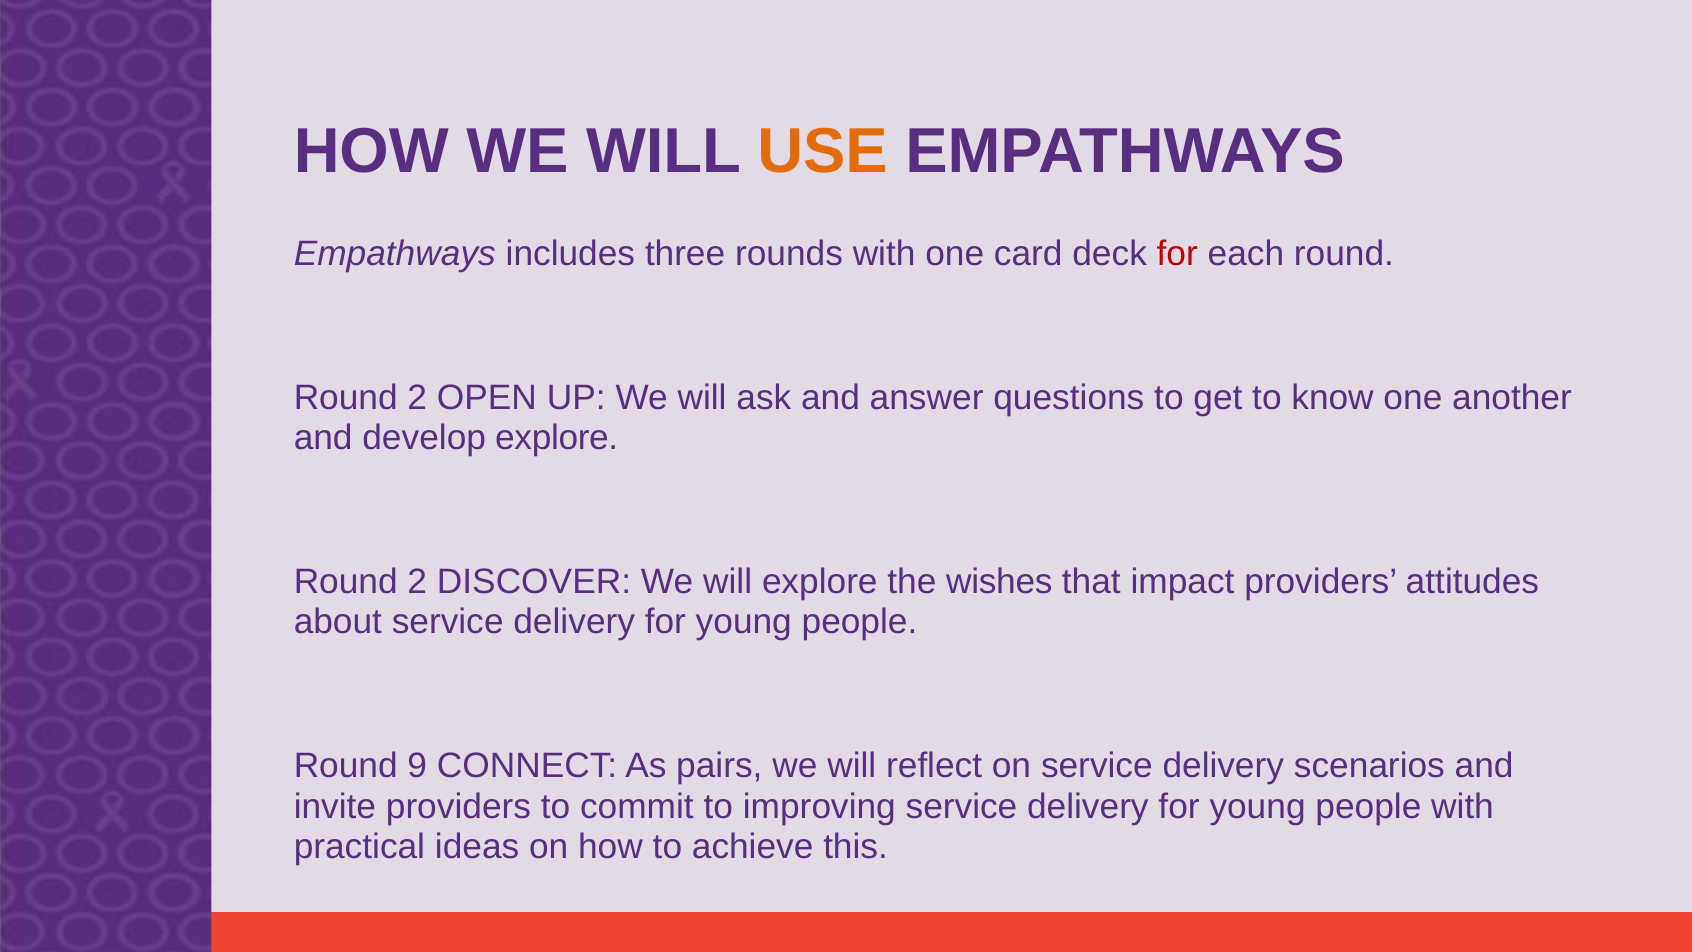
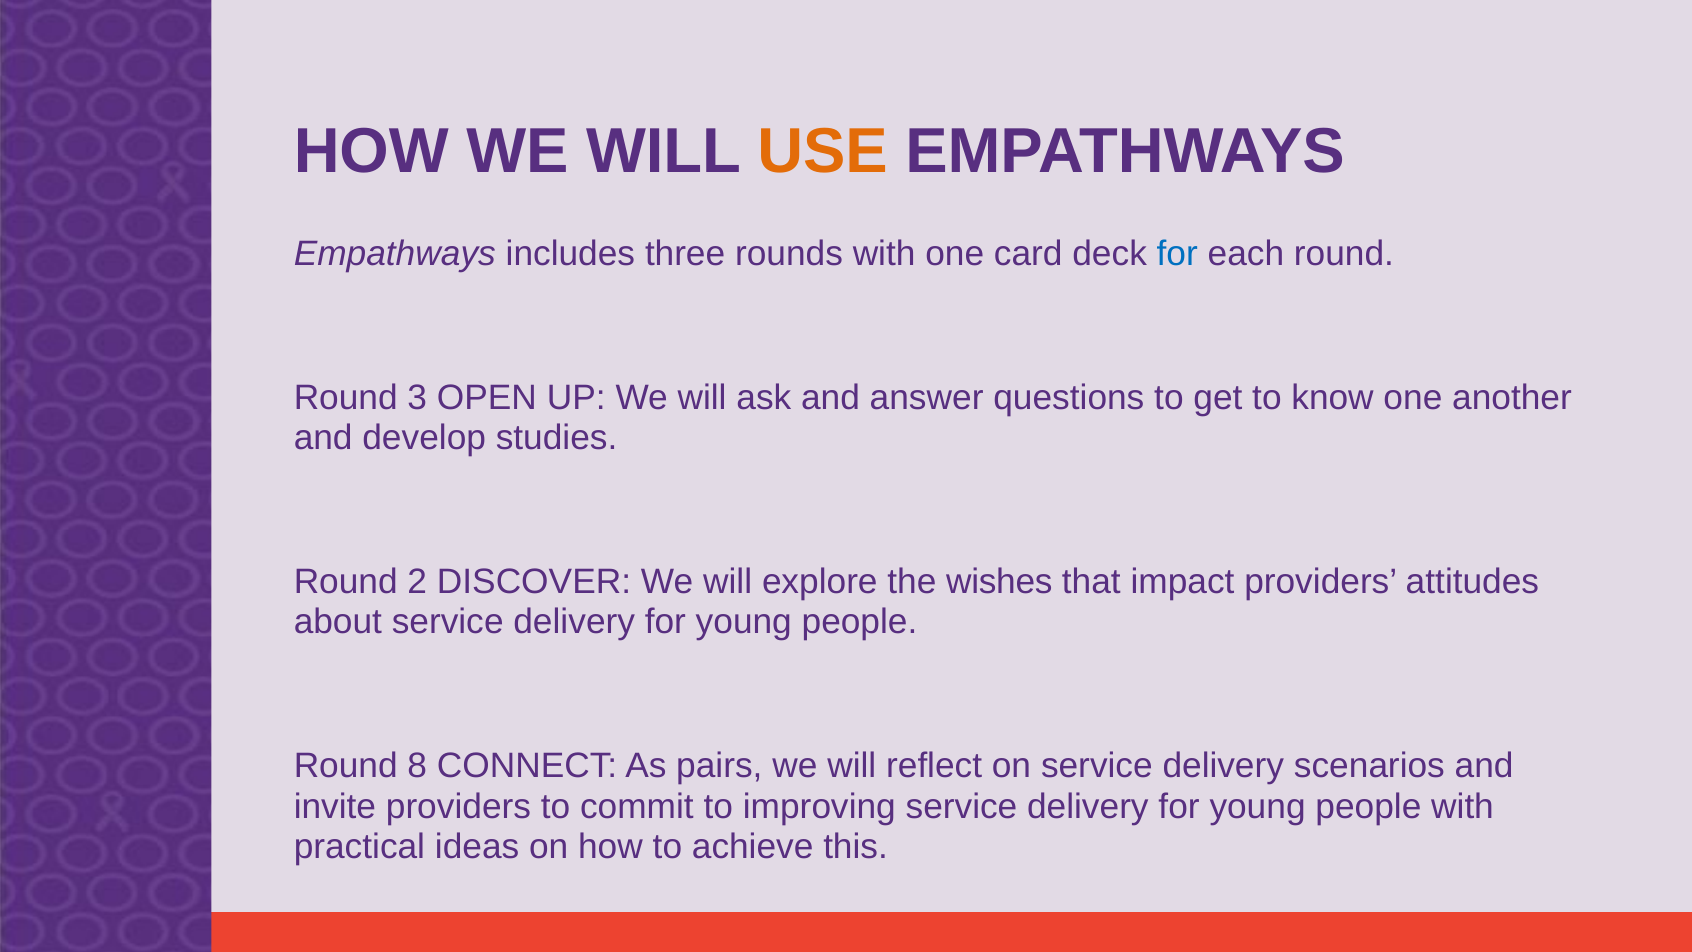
for colour: red -> blue (1177, 254)
2: 2 -> 3 (417, 398)
develop explore: explore -> studies (557, 438)
9: 9 -> 8 (417, 766)
